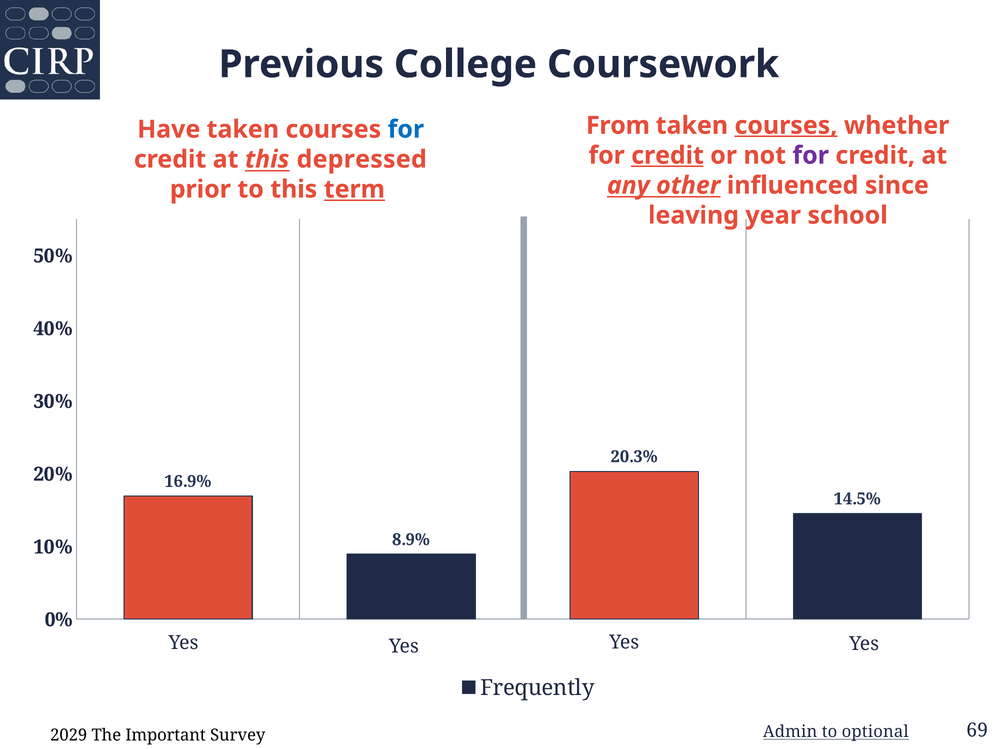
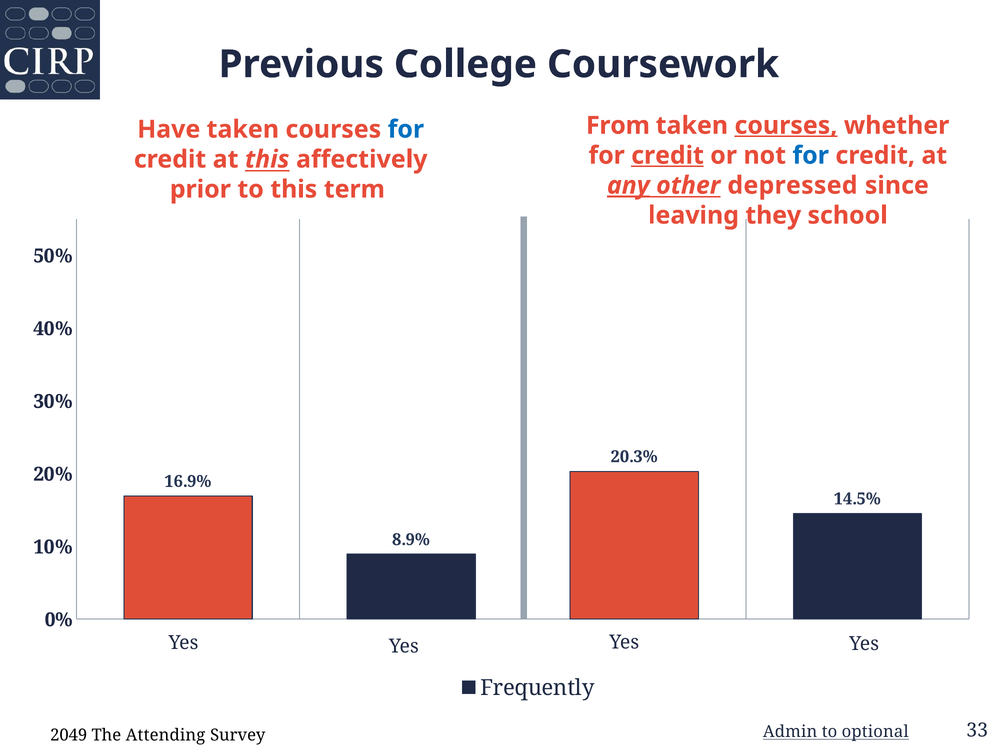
for colour: purple -> blue (811, 155)
depressed: depressed -> affectively (362, 159)
any underline: none -> present (628, 185)
influenced: influenced -> depressed (792, 185)
term underline: present -> none (354, 189)
year: year -> they (773, 215)
2029: 2029 -> 2049 (69, 735)
Important: Important -> Attending (166, 735)
69: 69 -> 33 (977, 730)
